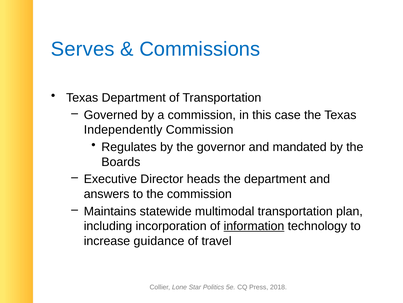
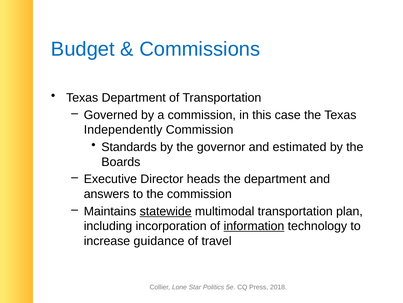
Serves: Serves -> Budget (83, 49)
Regulates: Regulates -> Standards (129, 147)
mandated: mandated -> estimated (300, 147)
statewide underline: none -> present (166, 211)
